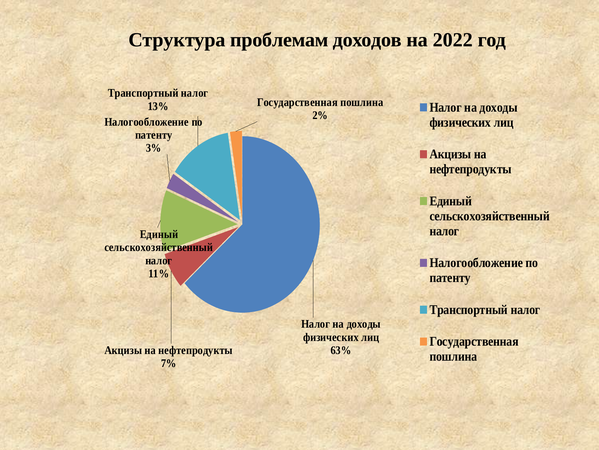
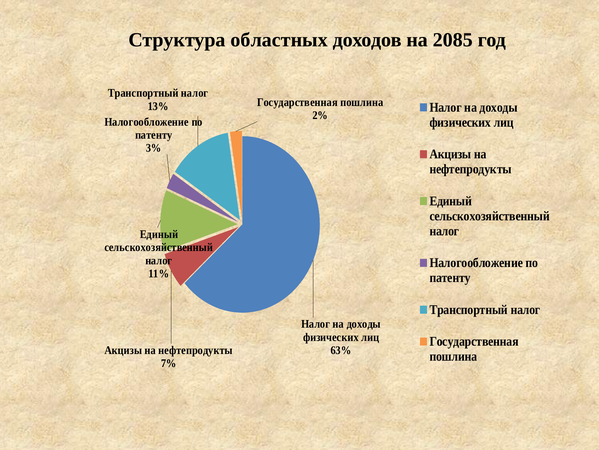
проблемам: проблемам -> областных (279, 40)
2022: 2022 -> 2085 (453, 40)
